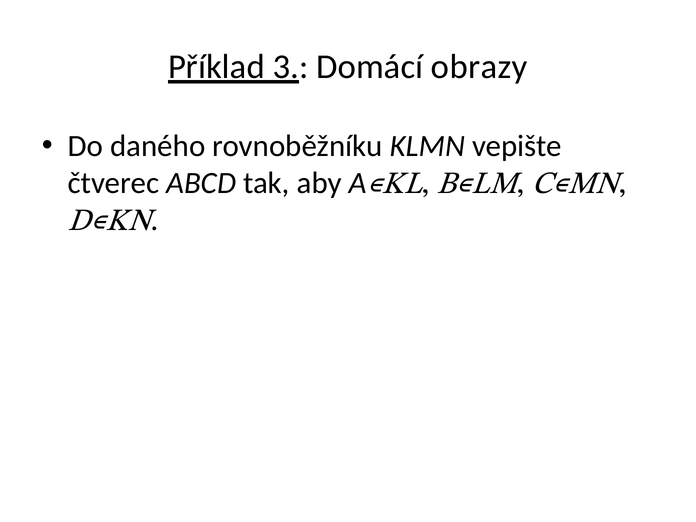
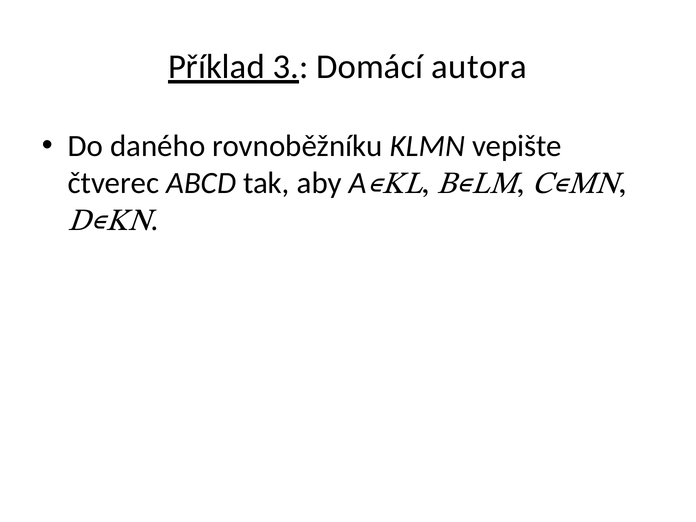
obrazy: obrazy -> autora (479, 67)
